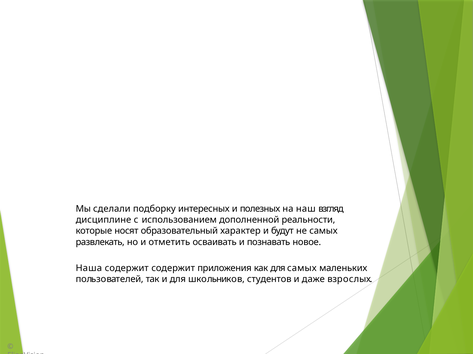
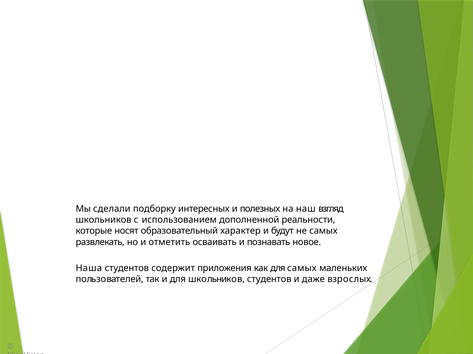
дисциплине: дисциплине -> школьников (104, 220)
Наша содержит: содержит -> студентов (127, 269)
